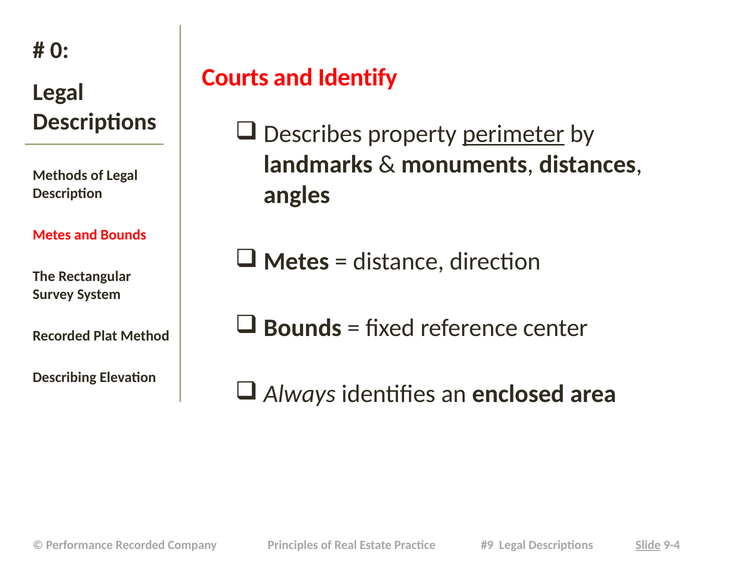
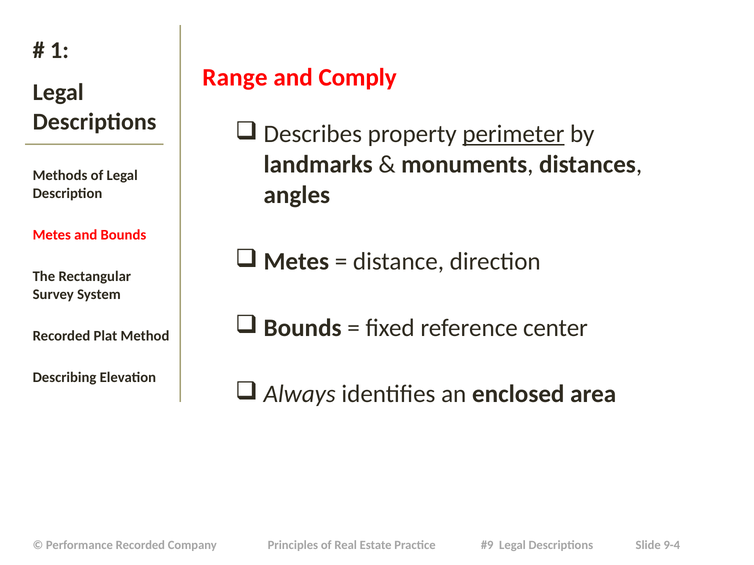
0: 0 -> 1 (59, 50)
Courts: Courts -> Range (235, 78)
Identify: Identify -> Comply (358, 78)
Slide underline: present -> none (648, 546)
